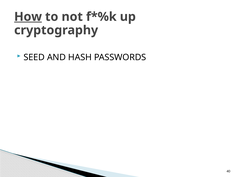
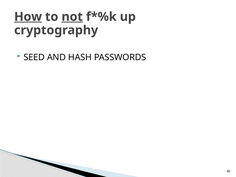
not underline: none -> present (72, 17)
